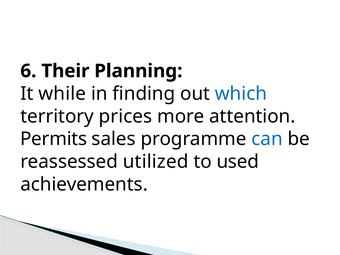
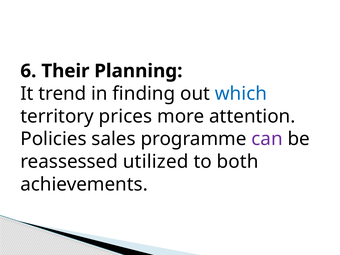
while: while -> trend (62, 94)
Permits: Permits -> Policies (53, 139)
can colour: blue -> purple (267, 139)
used: used -> both (238, 162)
